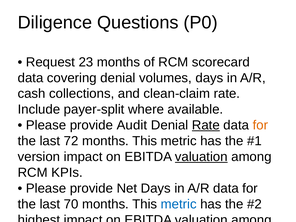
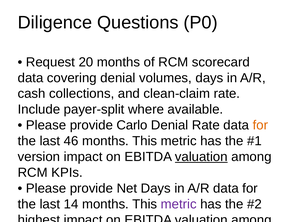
23: 23 -> 20 (86, 62)
Audit: Audit -> Carlo (132, 125)
Rate underline: present -> none (206, 125)
72: 72 -> 46 (71, 141)
70: 70 -> 14 (71, 204)
metric colour: blue -> purple (179, 204)
